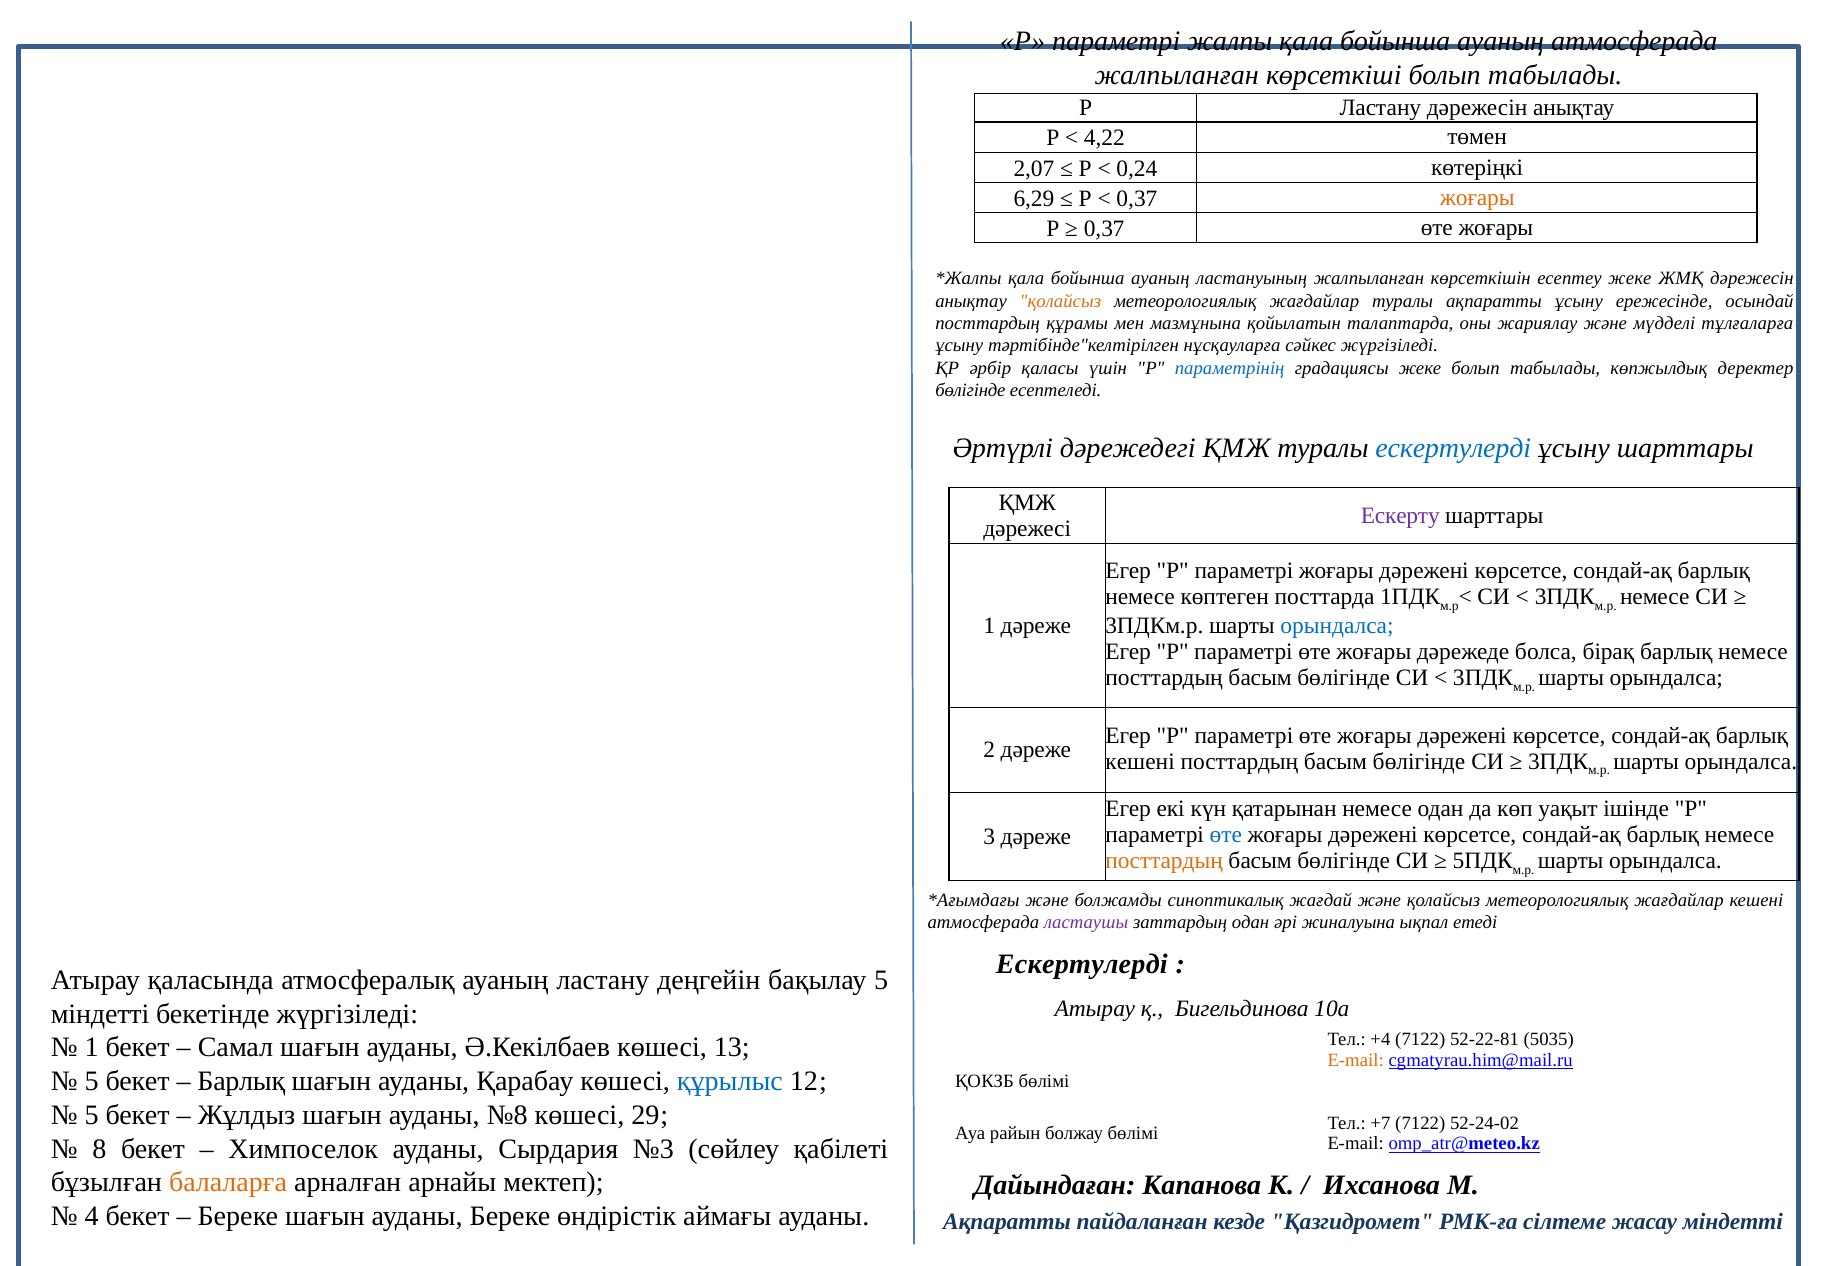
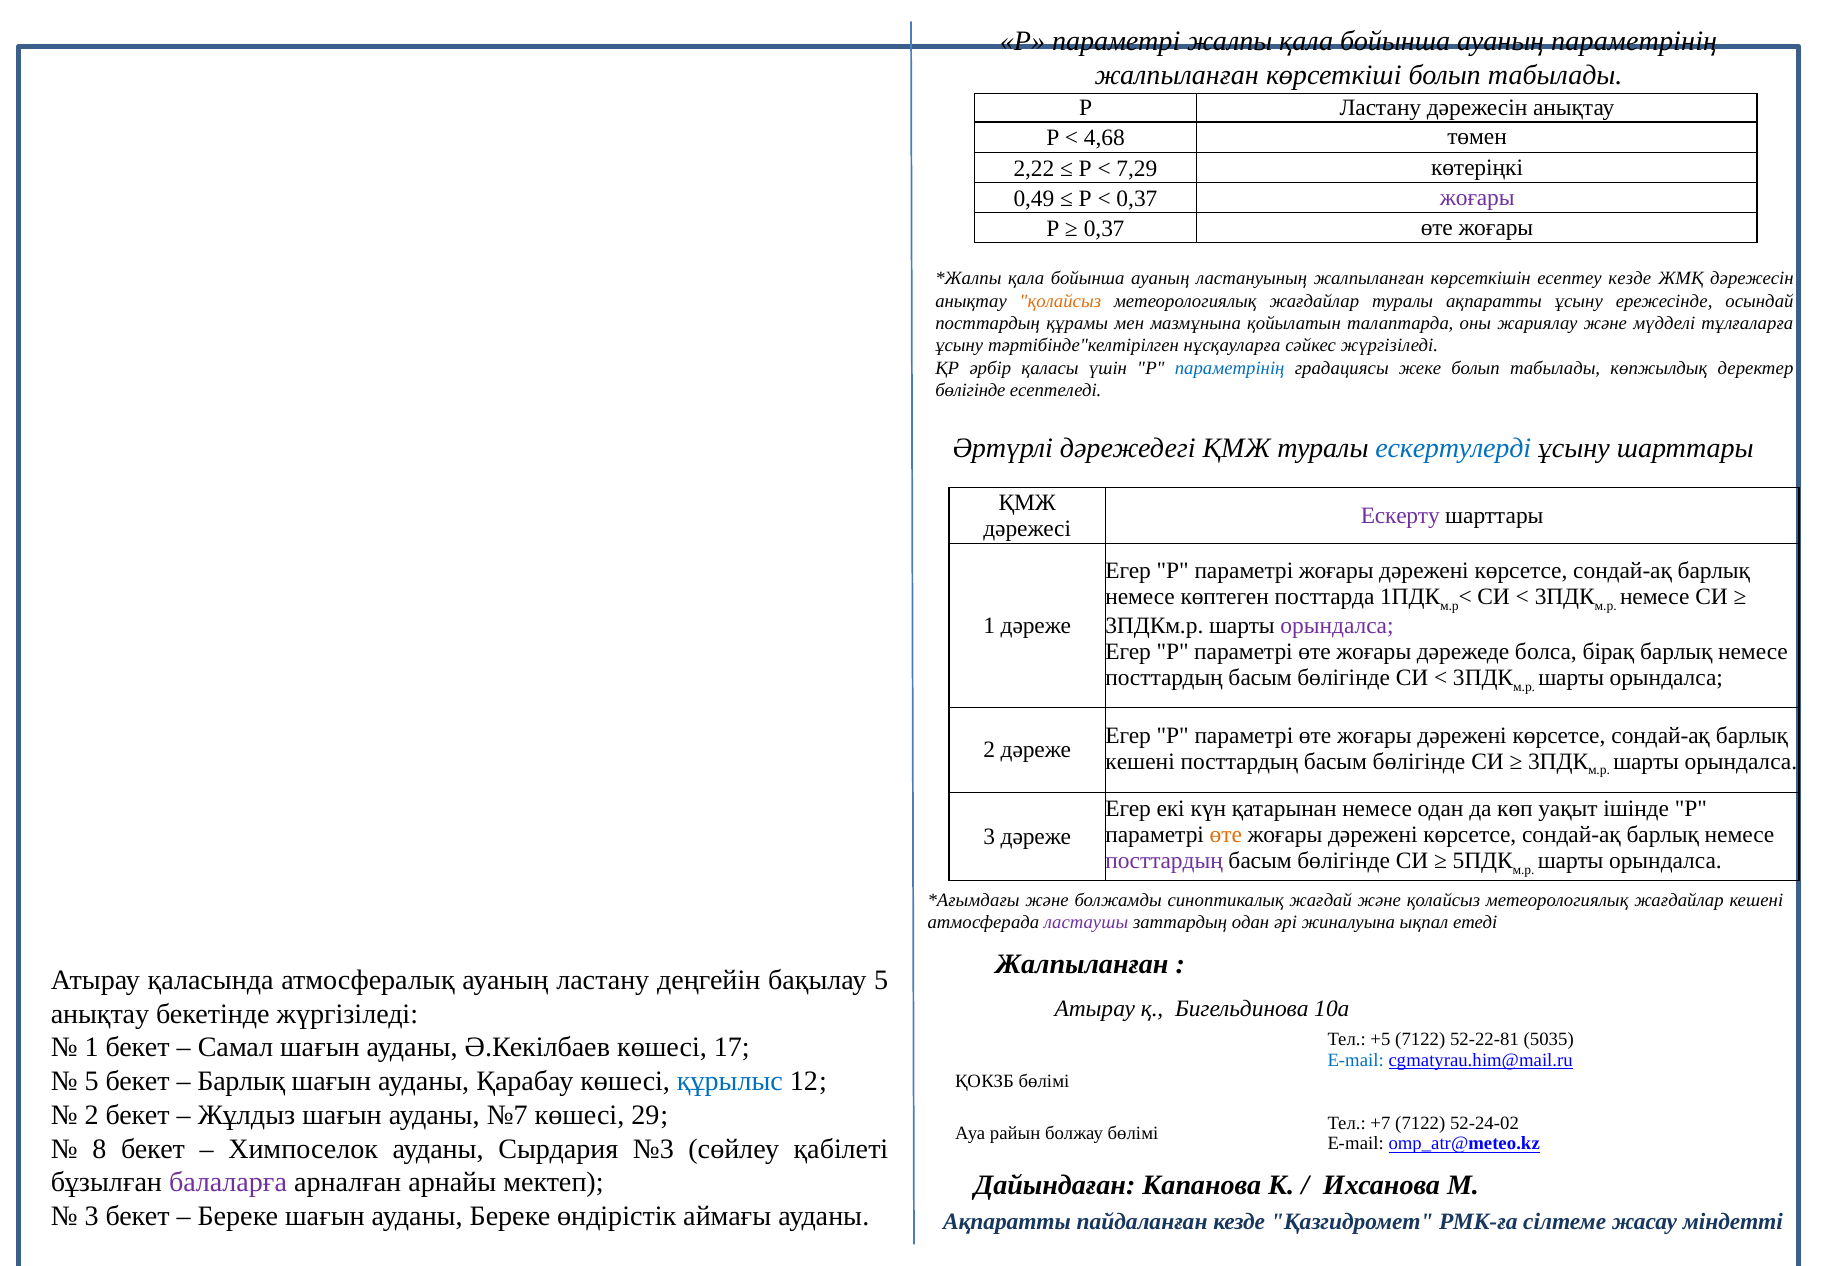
ауаның атмосферада: атмосферада -> параметрінің (1634, 41)
4,22: 4,22 -> 4,68 (1104, 138)
2,07: 2,07 -> 2,22 (1034, 168)
0,24: 0,24 -> 7,29 (1137, 168)
6,29: 6,29 -> 0,49 (1034, 198)
жоғары colour: orange -> purple (1477, 197)
есептеу жеке: жеке -> кезде (1630, 278)
орындалса colour: blue -> purple (1337, 626)
өте colour: blue -> orange (1226, 834)
посттардың colour: orange -> purple (1164, 860)
Ескертулерді: Ескертулерді -> Жалпыланған (1082, 963)
міндетті: міндетті -> анықтау (100, 1013)
+4: +4 -> +5 (1380, 1039)
13: 13 -> 17 (732, 1047)
E-mail colour: orange -> blue (1356, 1060)
5: 5 -> 2 (92, 1115)
№8: №8 -> №7 (507, 1115)
балаларға colour: orange -> purple (228, 1182)
4: 4 -> 3 (92, 1216)
